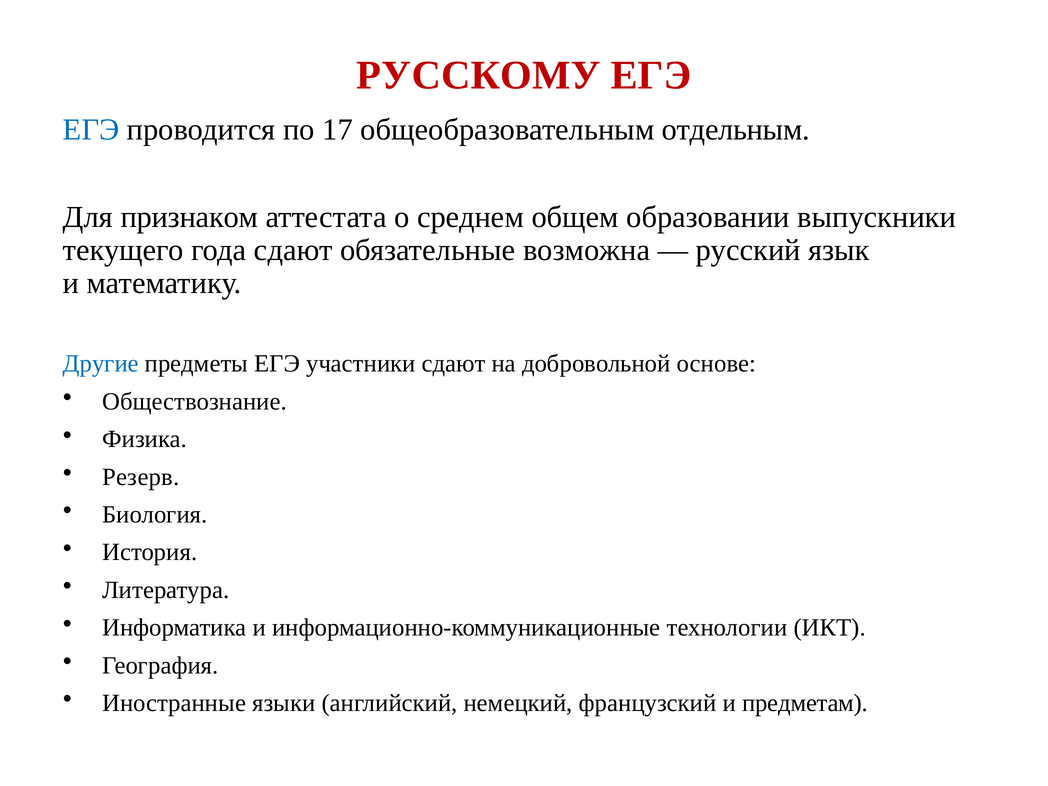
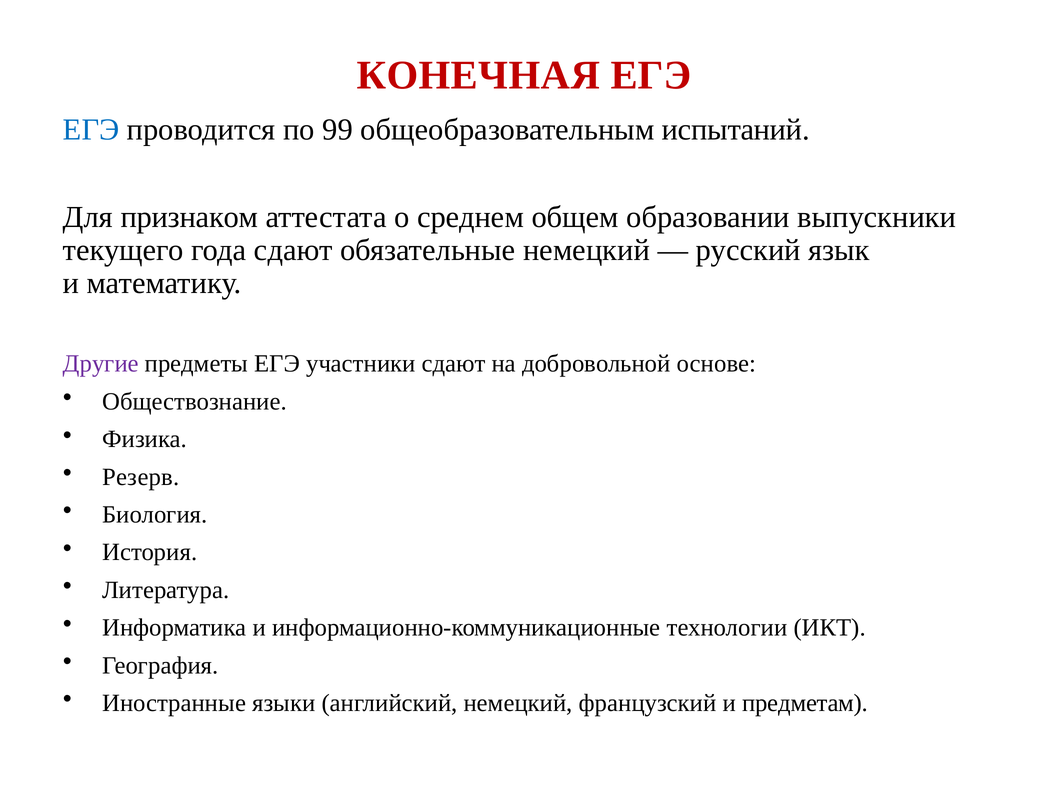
РУССКОМУ: РУССКОМУ -> КОНЕЧНАЯ (478, 75)
17: 17 -> 99 (338, 130)
отдельным: отдельным -> испытаний (736, 130)
обязательные возможна: возможна -> немецкий (587, 250)
Другие colour: blue -> purple (101, 364)
